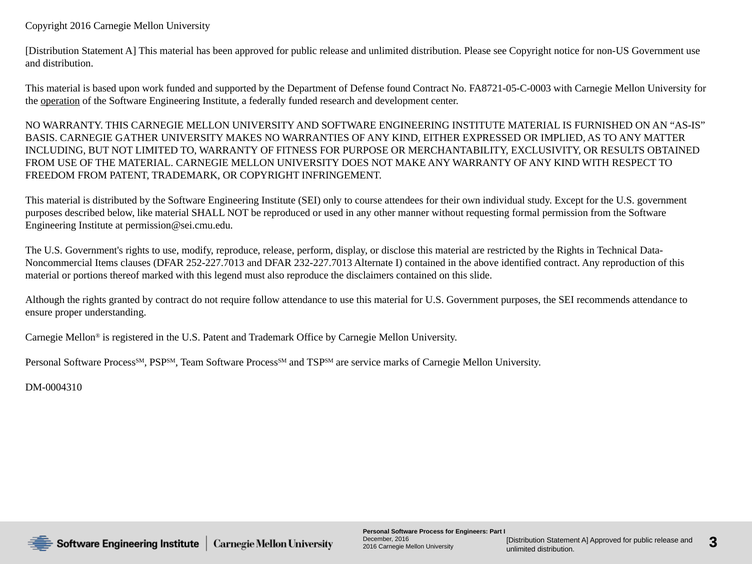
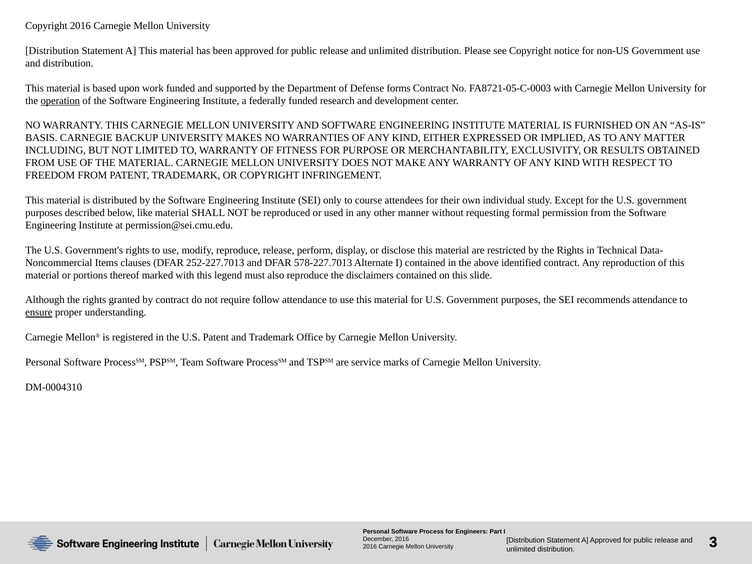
found: found -> forms (399, 88)
GATHER: GATHER -> BACKUP (137, 138)
232-227.7013: 232-227.7013 -> 578-227.7013 (323, 263)
ensure underline: none -> present (39, 313)
